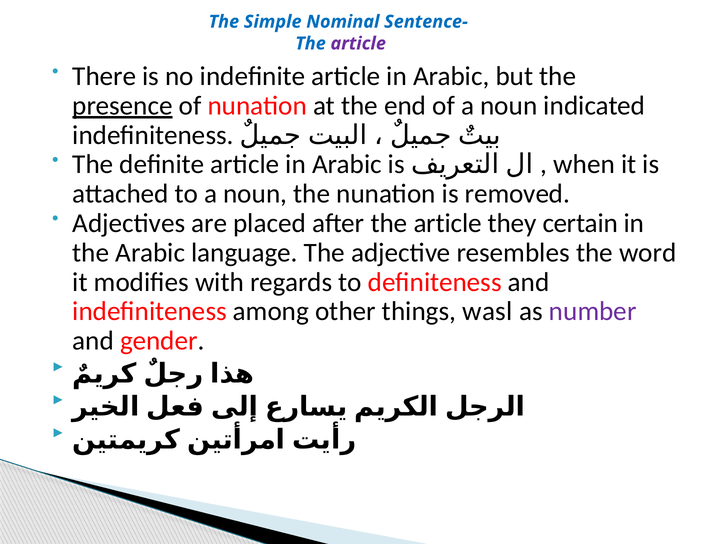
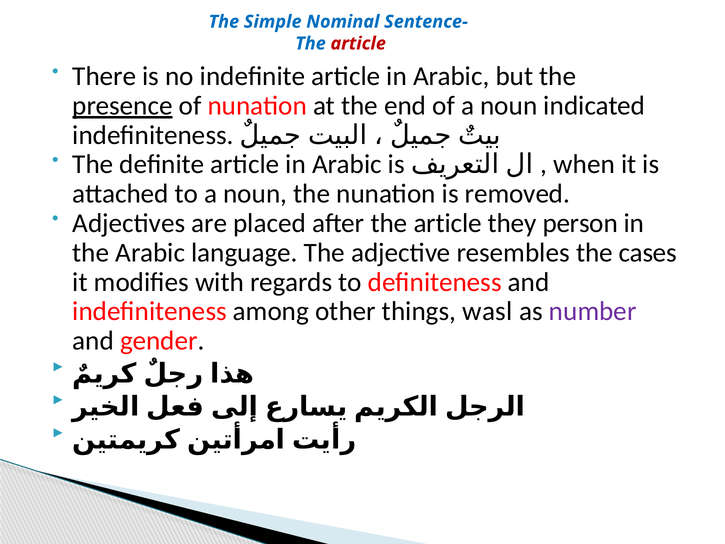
article colour: purple -> red (358, 43)
certain: certain -> person (580, 223)
word: word -> cases (648, 253)
